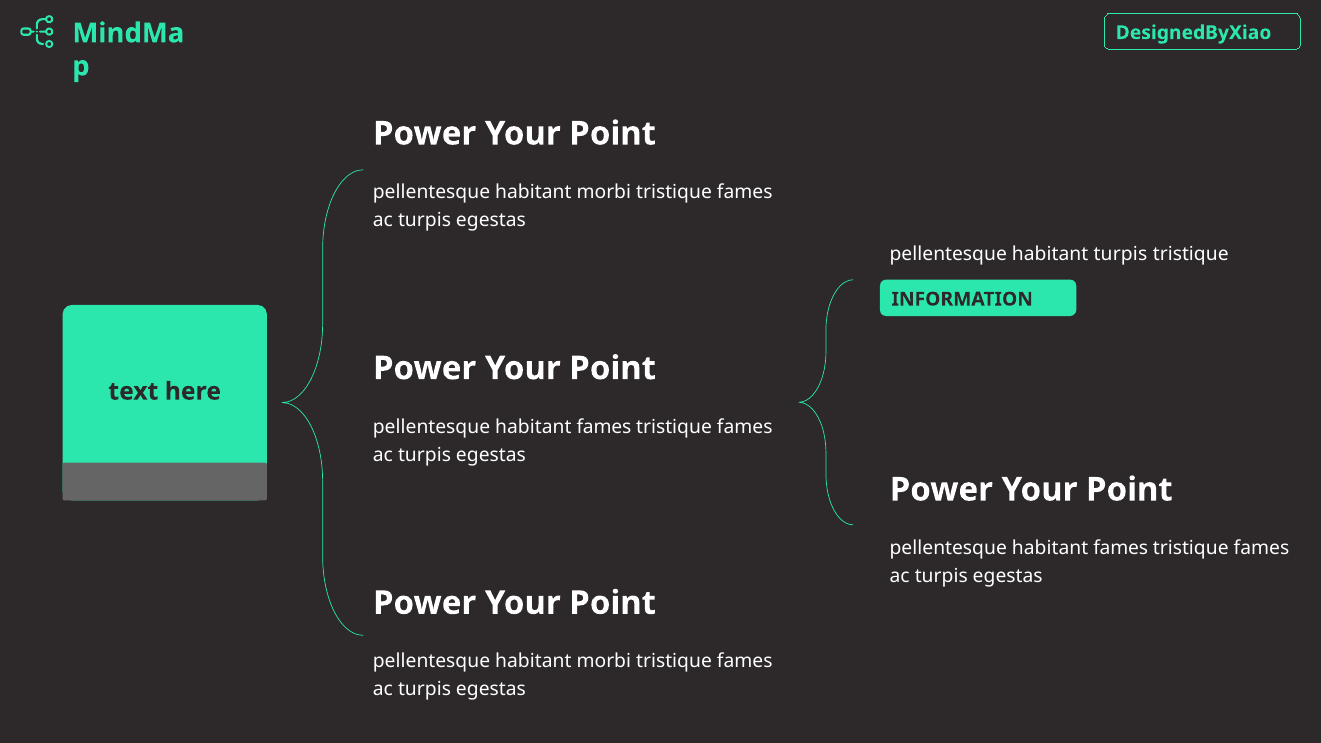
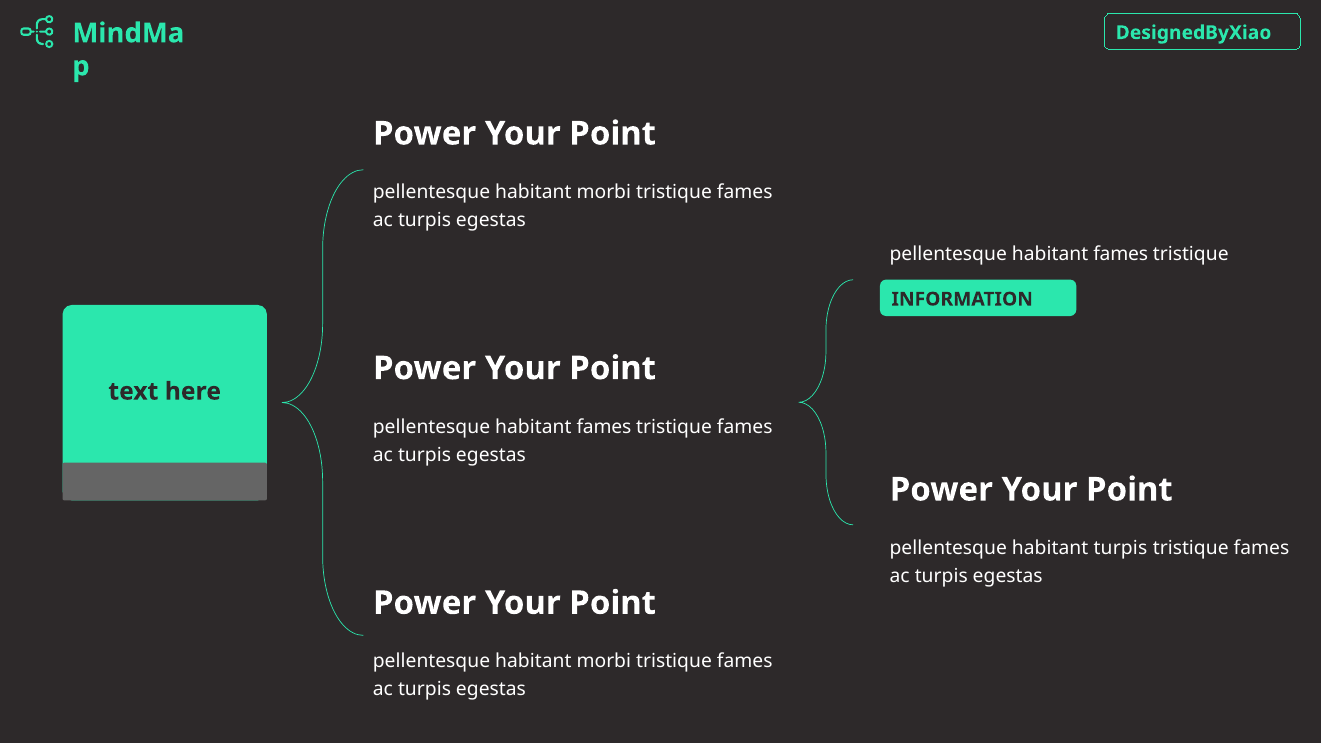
turpis: turpis -> fames (1121, 255)
fames: fames -> turpis (1120, 548)
